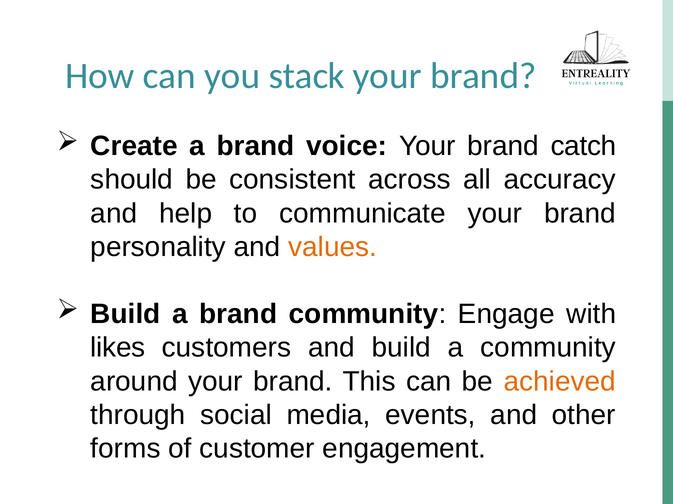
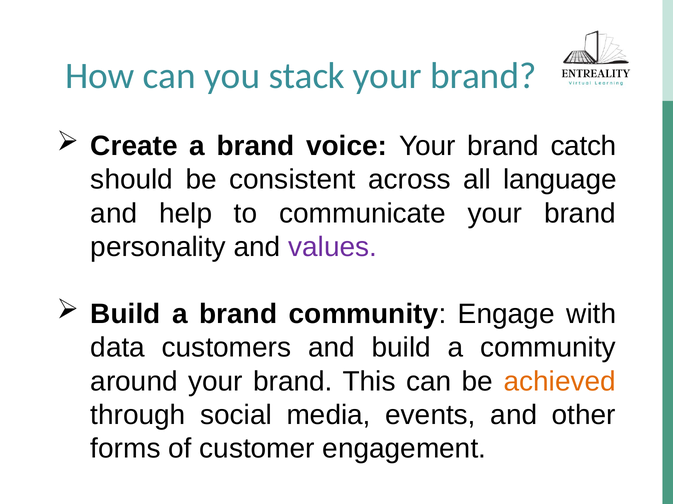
accuracy: accuracy -> language (560, 180)
values colour: orange -> purple (333, 247)
likes: likes -> data (118, 348)
